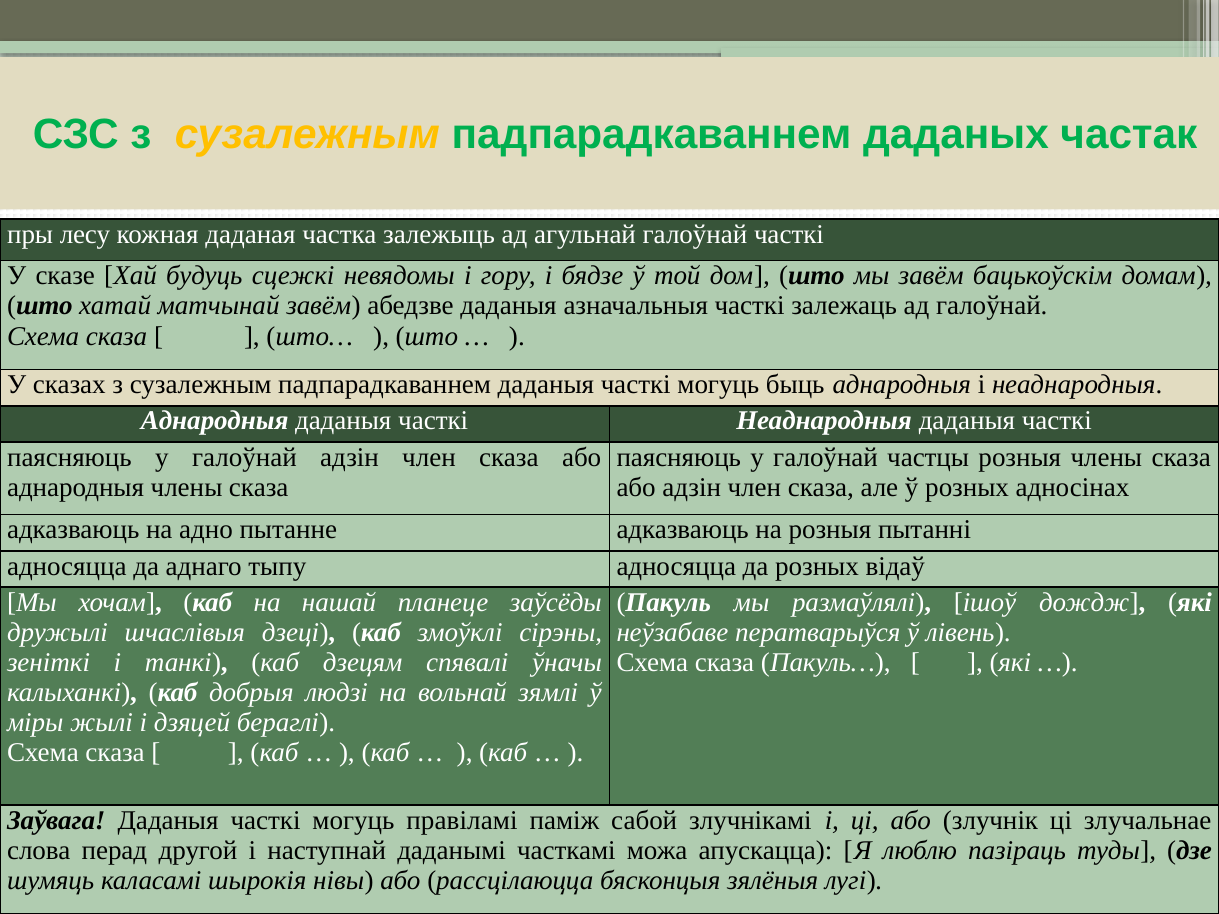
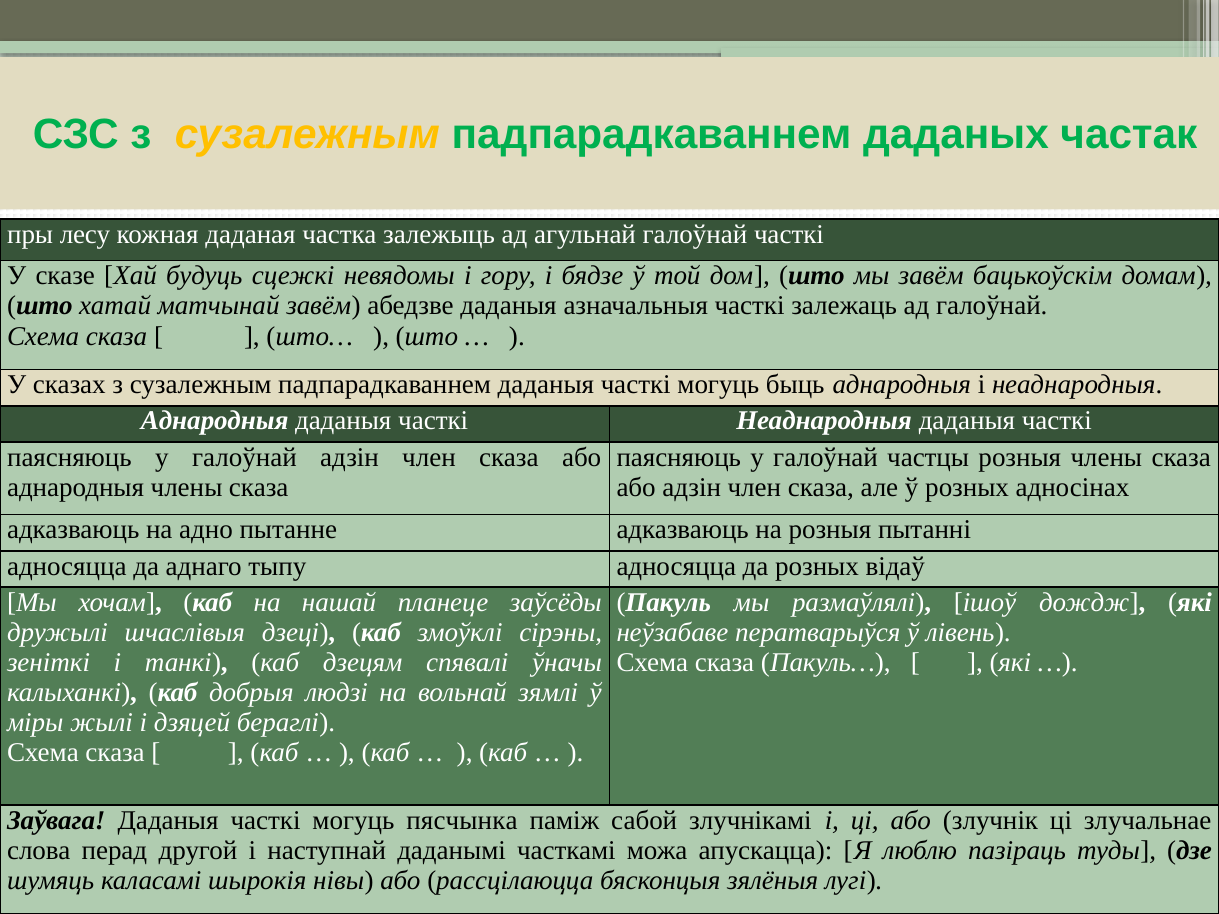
правіламі: правіламі -> пясчынка (462, 820)
